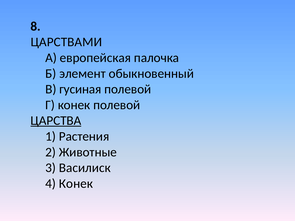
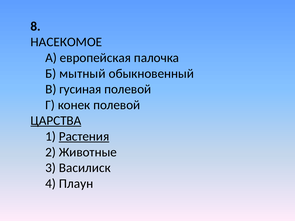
ЦАРСТВАМИ: ЦАРСТВАМИ -> НАСЕКОМОЕ (66, 42)
элемент: элемент -> мытный (82, 74)
Растения underline: none -> present (84, 137)
4 Конек: Конек -> Плаун (76, 184)
